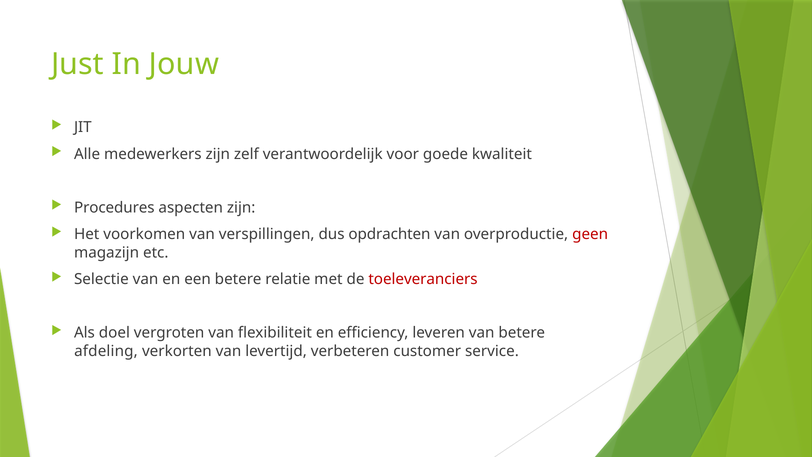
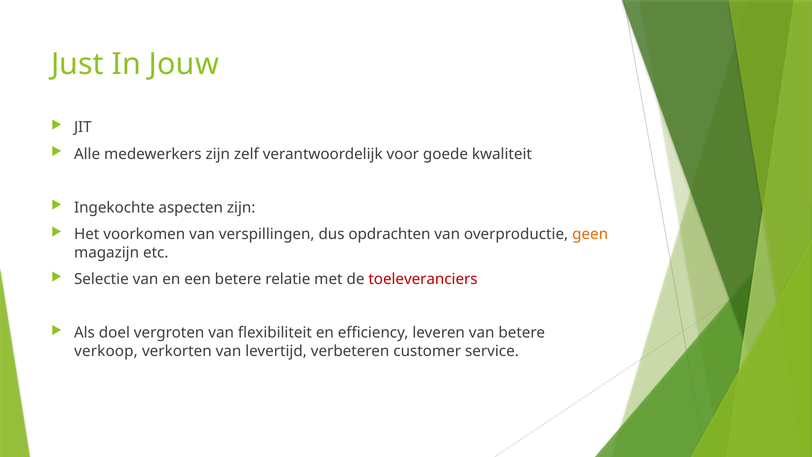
Procedures: Procedures -> Ingekochte (114, 207)
geen colour: red -> orange (590, 234)
afdeling: afdeling -> verkoop (106, 351)
